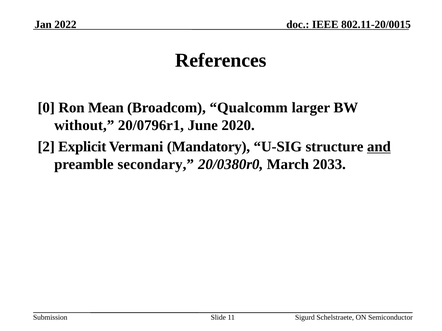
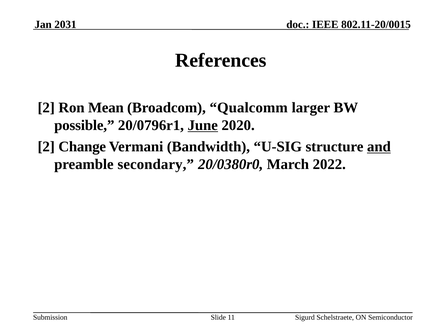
2022: 2022 -> 2031 (65, 25)
0: 0 -> 2 (46, 108)
without: without -> possible (84, 126)
June underline: none -> present (203, 126)
Explicit: Explicit -> Change (82, 147)
Mandatory: Mandatory -> Bandwidth (208, 147)
2033: 2033 -> 2022 (329, 165)
